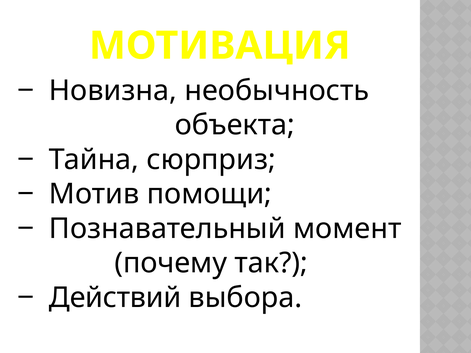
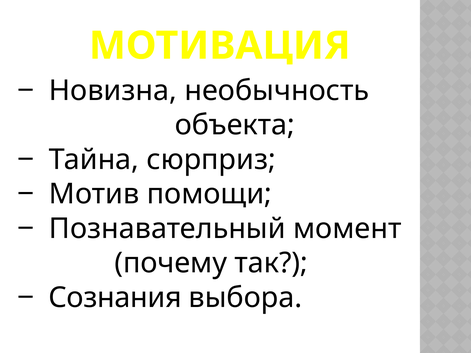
Действий: Действий -> Сознания (115, 298)
